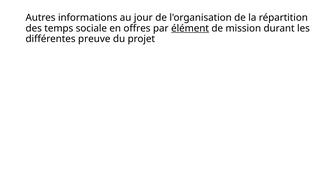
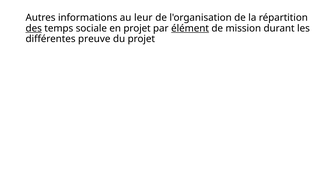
jour: jour -> leur (143, 18)
des underline: none -> present (34, 28)
en offres: offres -> projet (137, 28)
